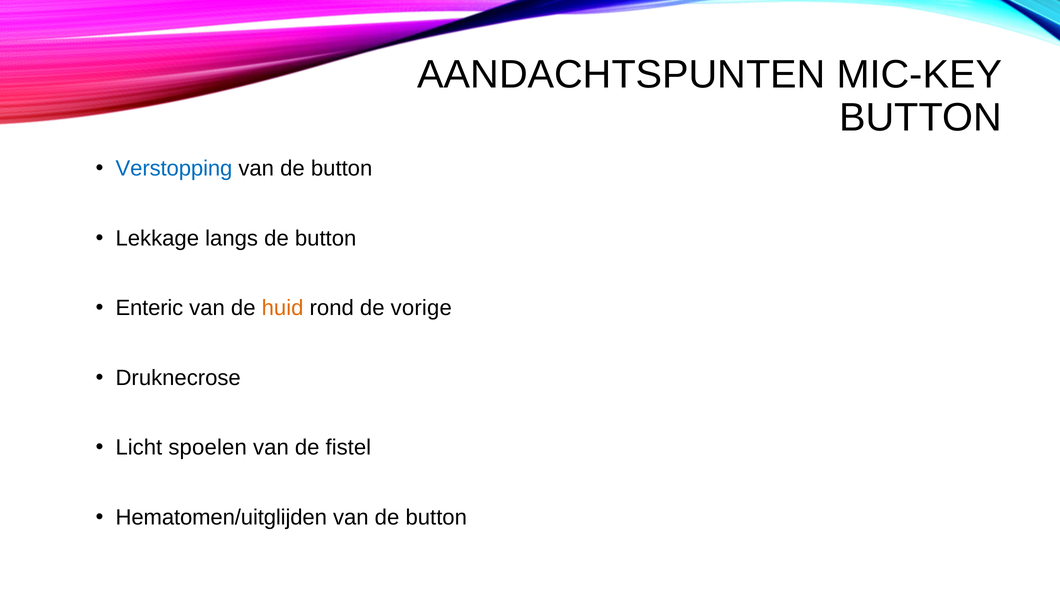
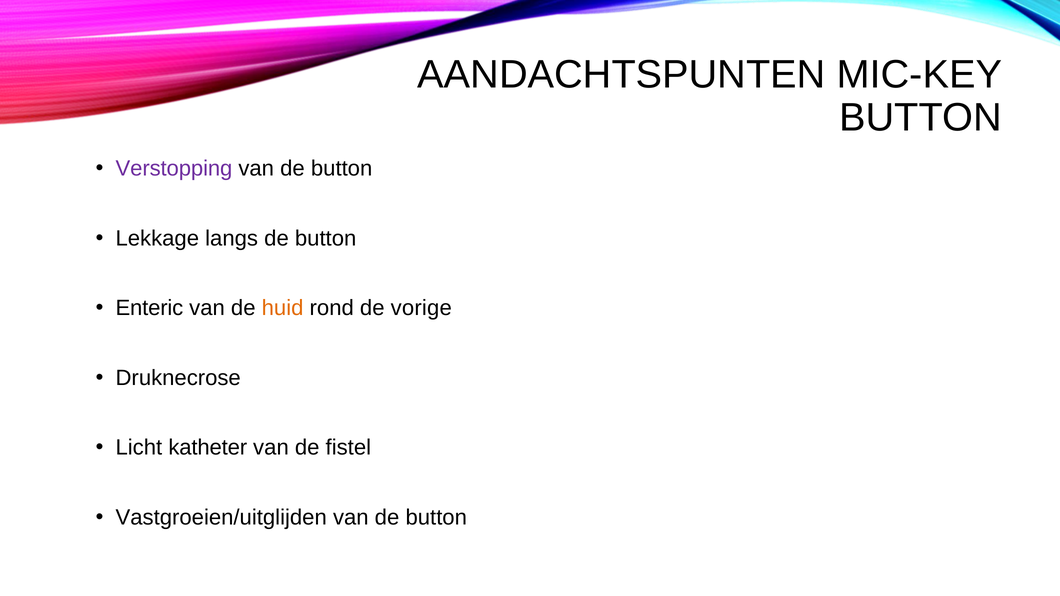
Verstopping colour: blue -> purple (174, 169)
spoelen: spoelen -> katheter (208, 448)
Hematomen/uitglijden: Hematomen/uitglijden -> Vastgroeien/uitglijden (221, 518)
